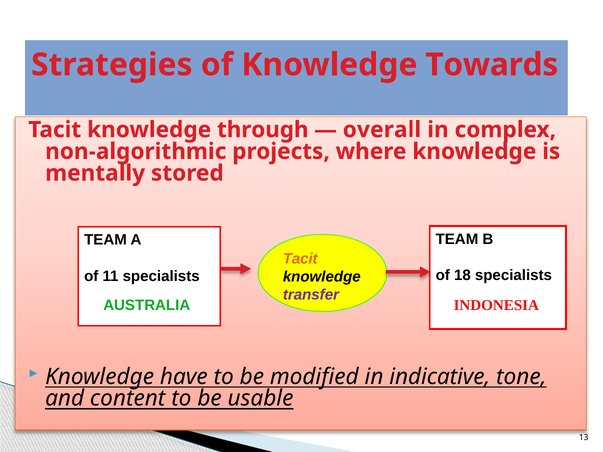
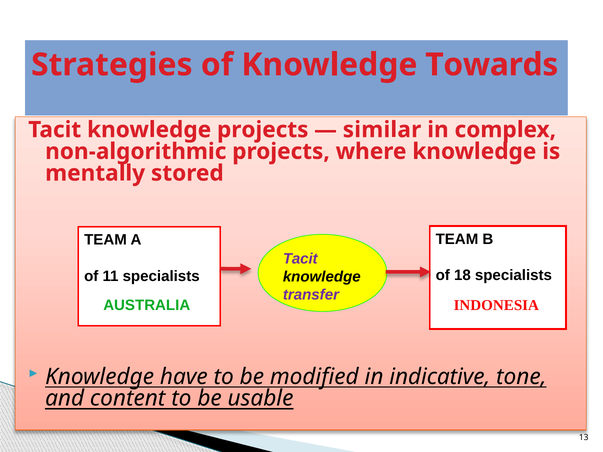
knowledge through: through -> projects (263, 130)
overall: overall -> similar (382, 130)
Tacit colour: orange -> purple (300, 259)
